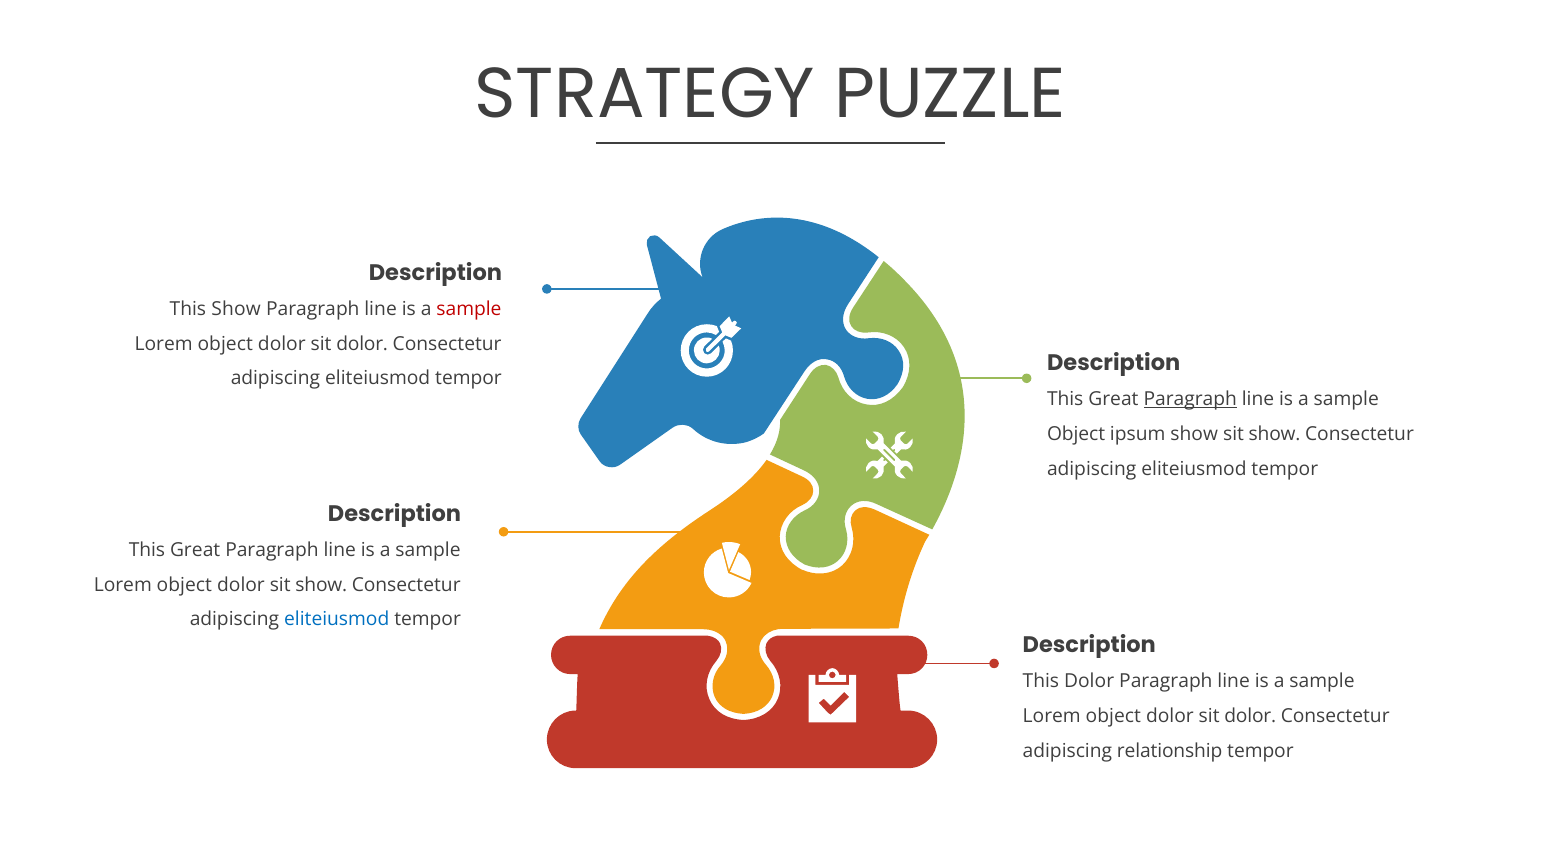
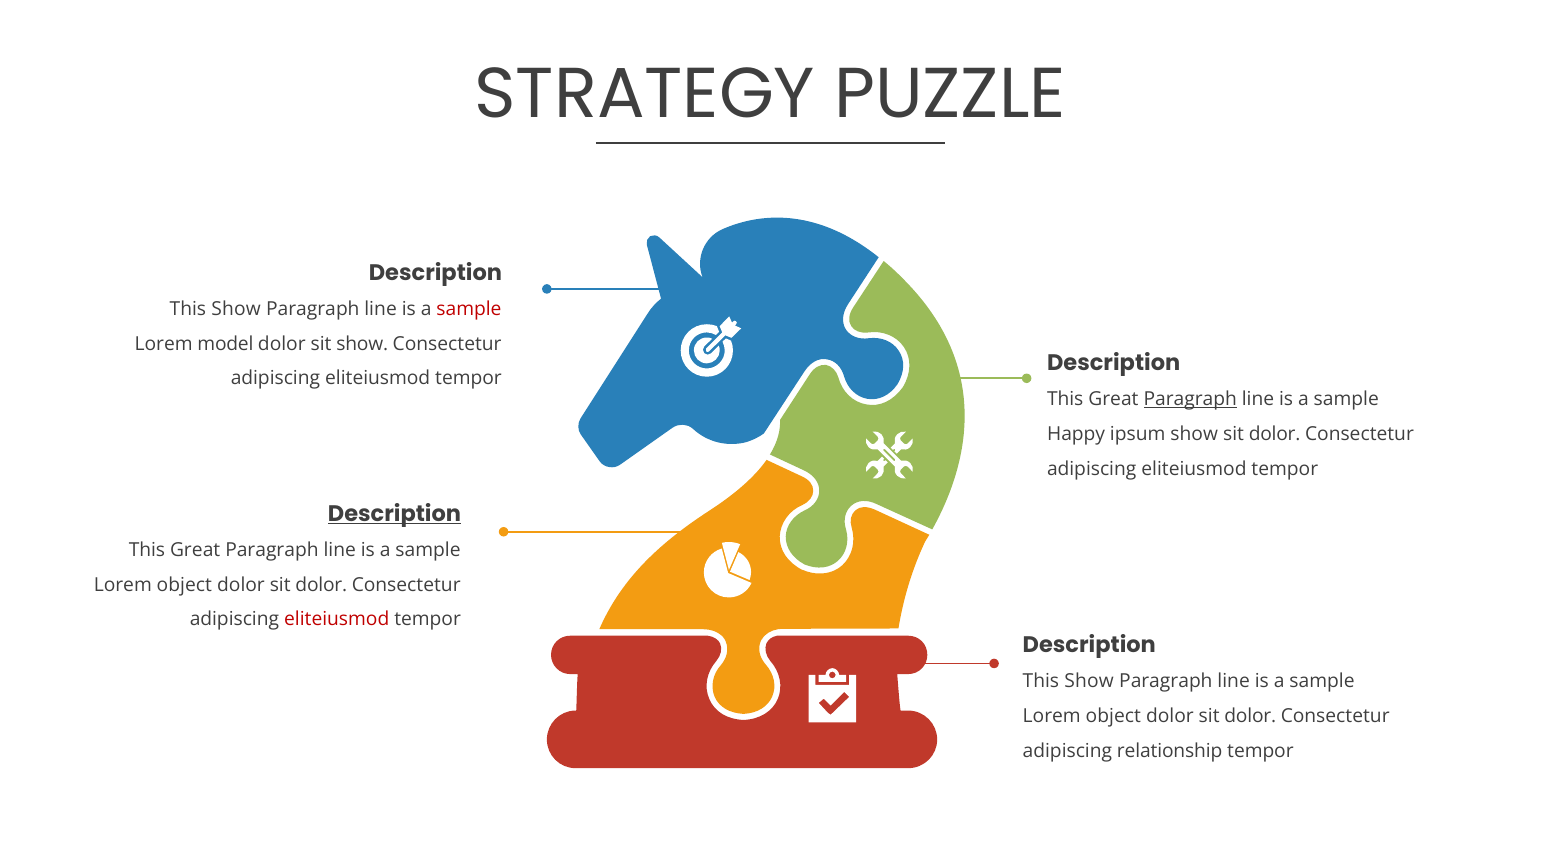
object: object -> model (225, 344)
dolor: dolor -> show (362, 344)
Object: Object -> Happy (1076, 434)
show: show -> dolor (1275, 434)
Description underline: none -> present (395, 514)
show: show -> dolor (321, 585)
eliteiusmod colour: blue -> red (337, 619)
Dolor: Dolor -> Show (1089, 681)
